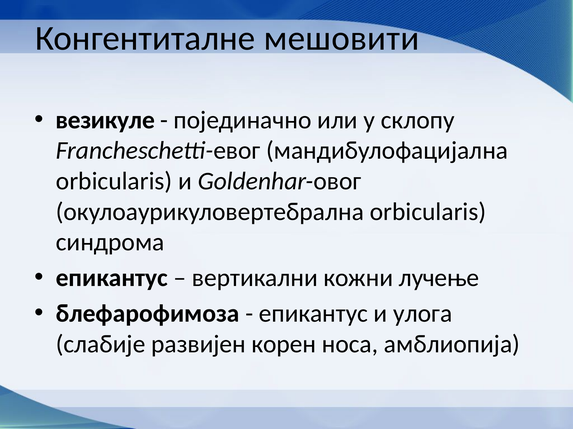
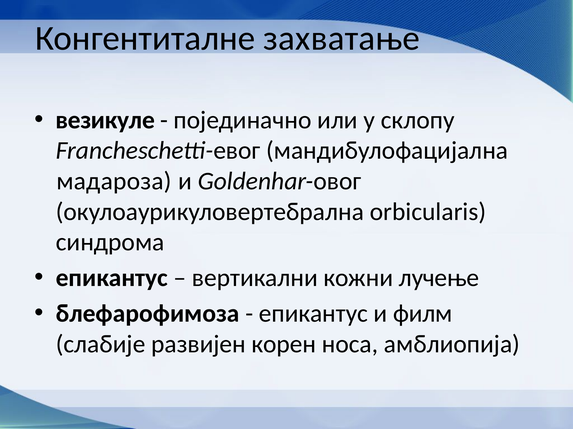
мешовити: мешовити -> захватање (342, 38)
orbicularis: orbicularis -> мадароза (114, 181)
улога: улога -> филм (423, 314)
